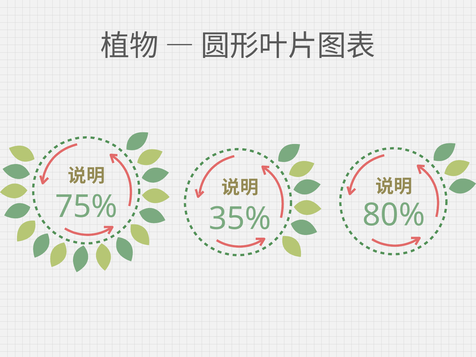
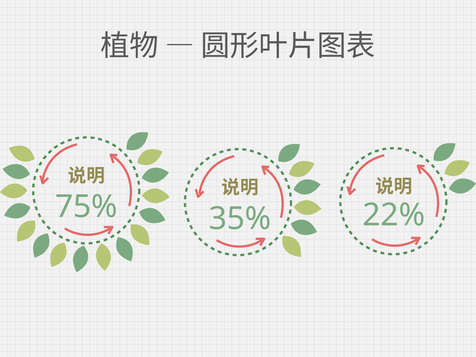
80%: 80% -> 22% (394, 215)
